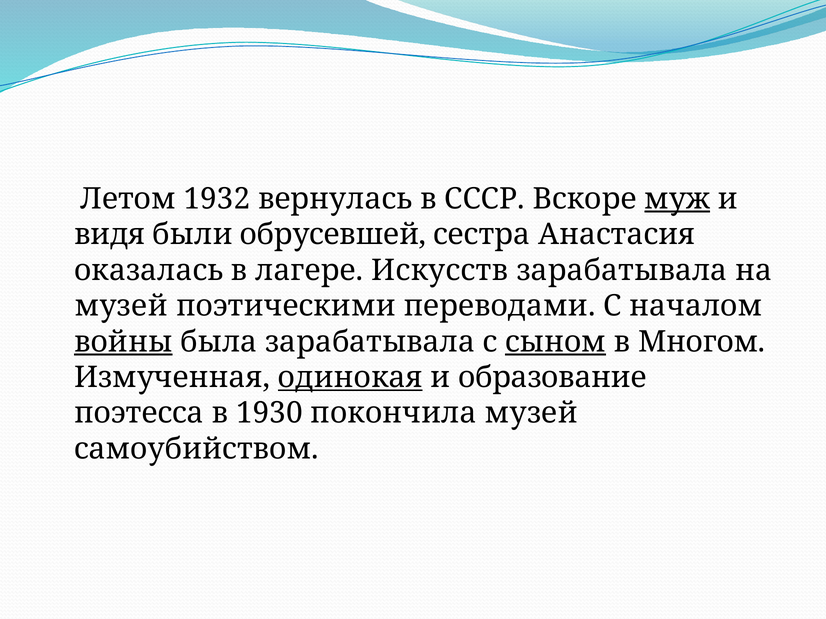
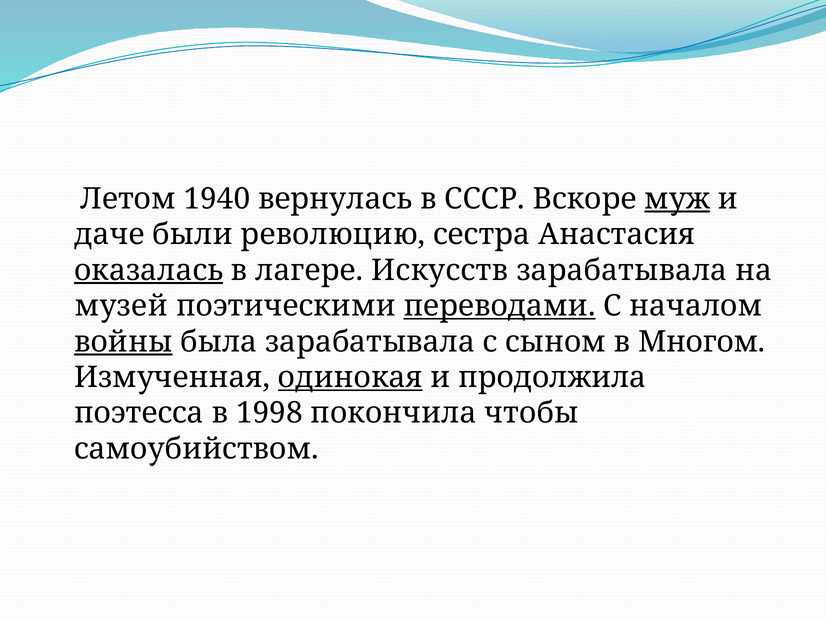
1932: 1932 -> 1940 (217, 199)
видя: видя -> даче (109, 235)
обрусевшей: обрусевшей -> революцию (333, 235)
оказалась underline: none -> present (149, 270)
переводами underline: none -> present (500, 306)
сыном underline: present -> none (556, 342)
образование: образование -> продолжила (552, 378)
1930: 1930 -> 1998 (269, 414)
покончила музей: музей -> чтобы (531, 414)
